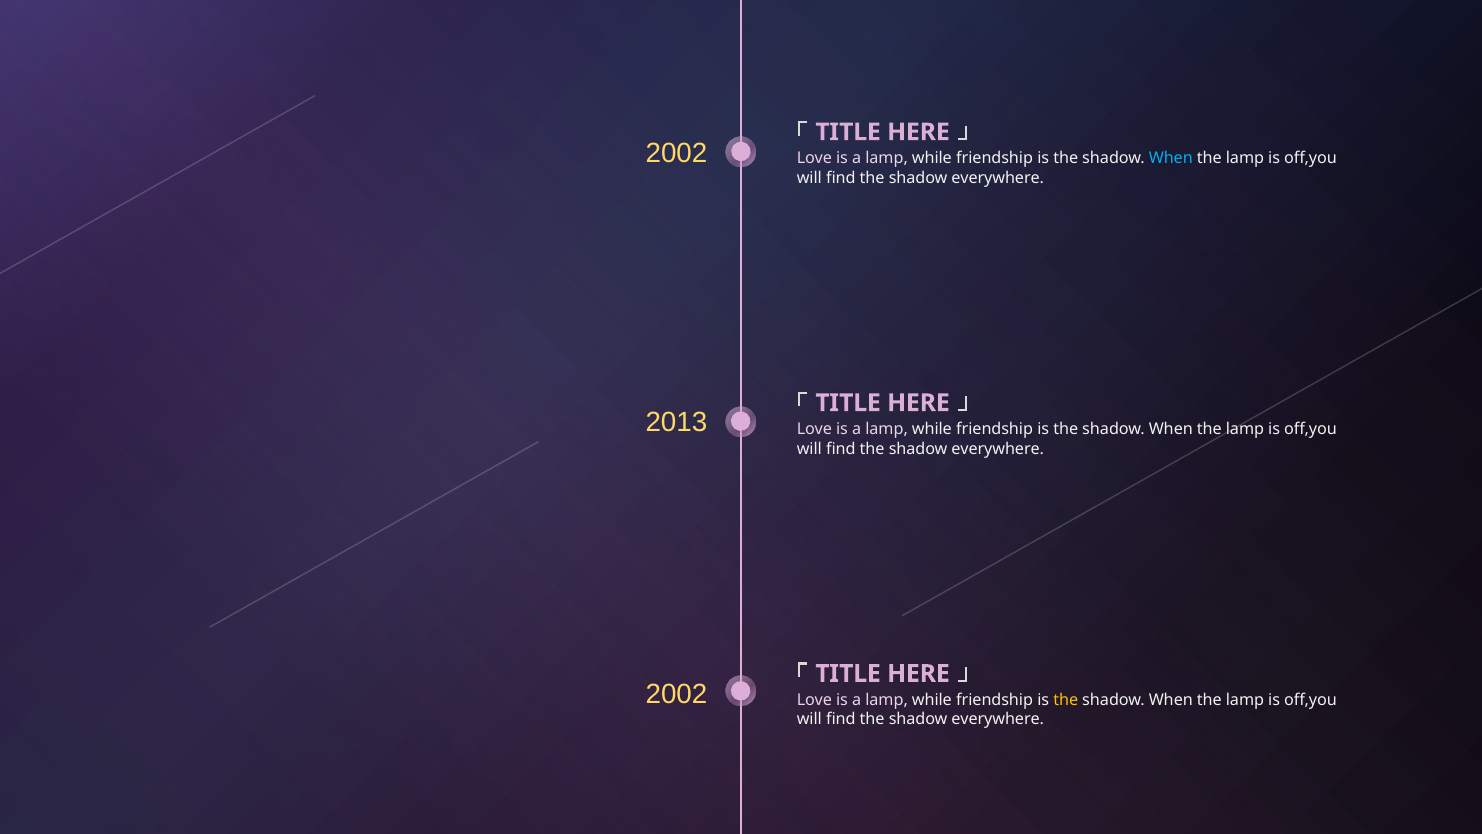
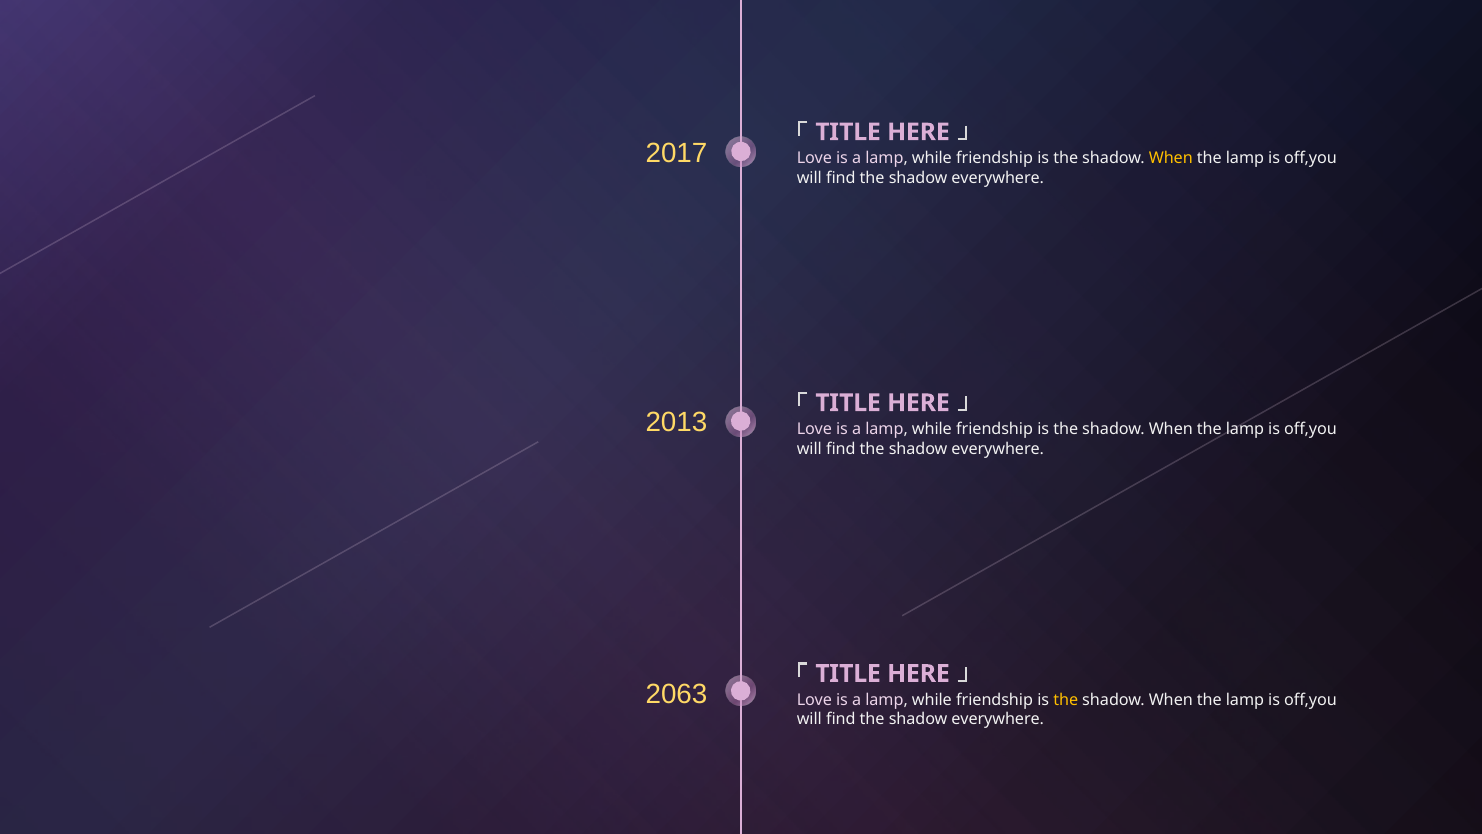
2002: 2002 -> 2017 (676, 153)
When colour: light blue -> yellow (1171, 158)
2002: 2002 -> 2063 (676, 694)
